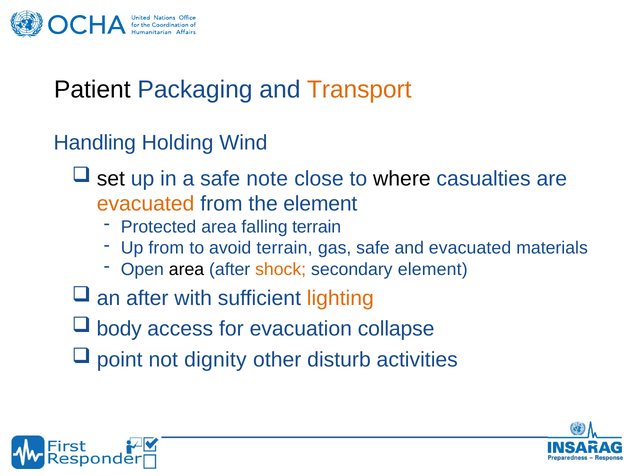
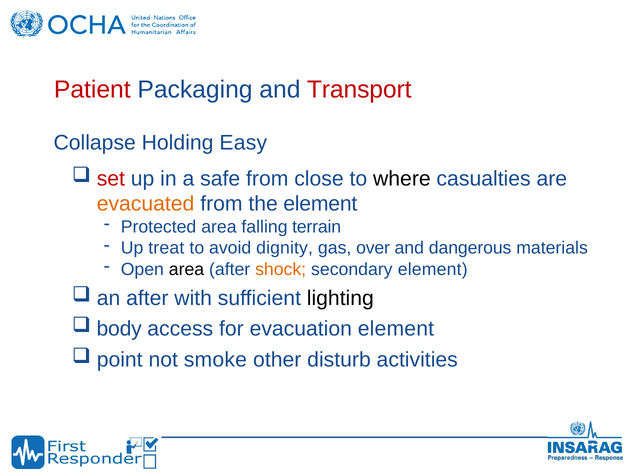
Patient colour: black -> red (92, 90)
Transport colour: orange -> red (359, 90)
Handling: Handling -> Collapse (95, 143)
Wind: Wind -> Easy (243, 143)
set colour: black -> red (111, 179)
safe note: note -> from (267, 179)
Up from: from -> treat (166, 248)
avoid terrain: terrain -> dignity (285, 248)
gas safe: safe -> over (373, 248)
and evacuated: evacuated -> dangerous (470, 248)
lighting colour: orange -> black (340, 298)
evacuation collapse: collapse -> element (396, 329)
dignity: dignity -> smoke (215, 360)
